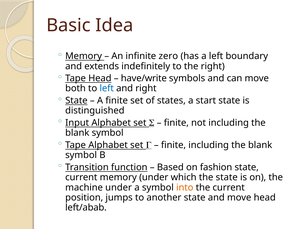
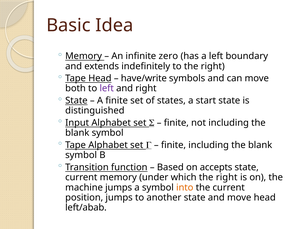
left colour: blue -> purple (107, 89)
fashion: fashion -> accepts (216, 168)
which the state: state -> right (227, 178)
machine under: under -> jumps (119, 188)
